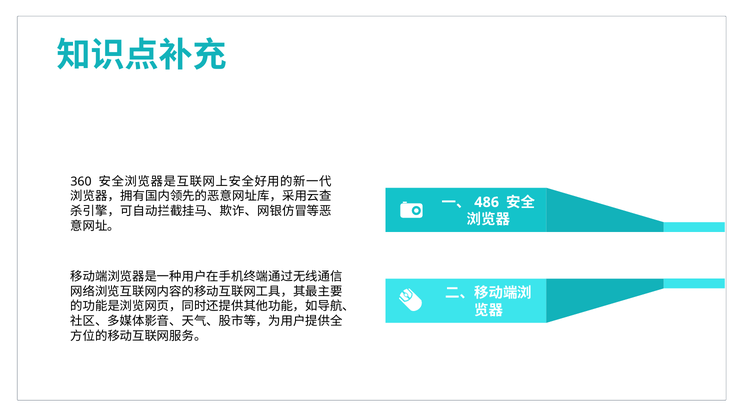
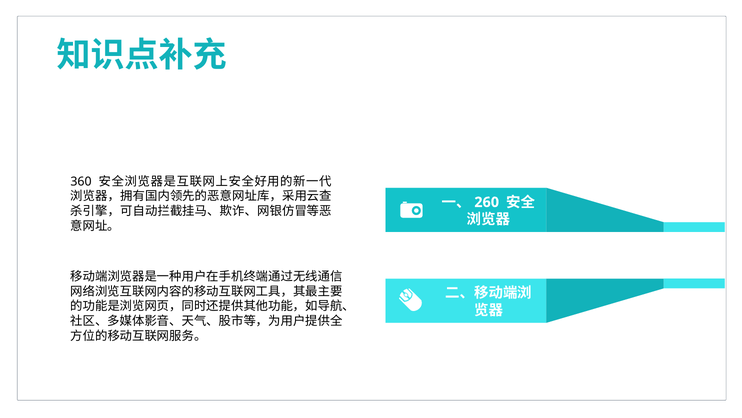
486: 486 -> 260 (487, 202)
